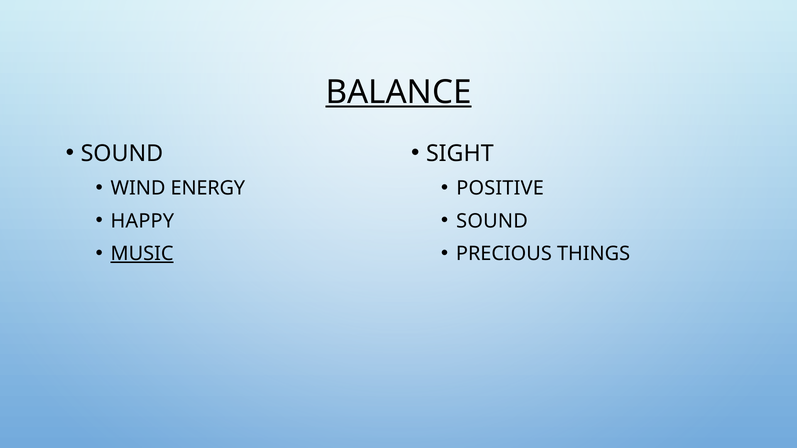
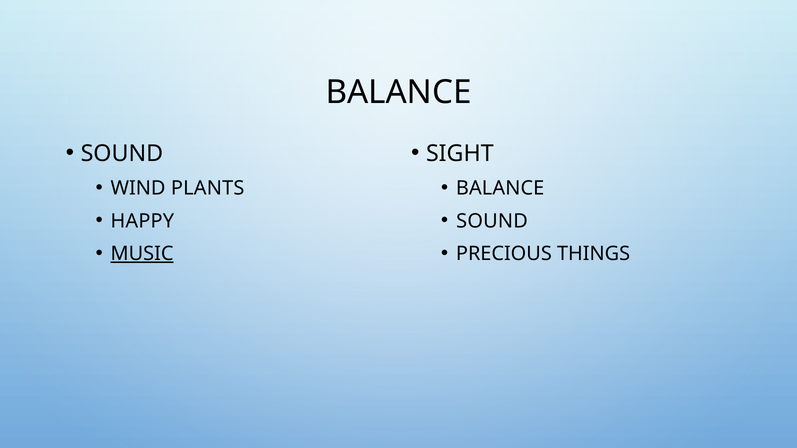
BALANCE underline: present -> none (399, 92)
ENERGY: ENERGY -> PLANTS (208, 188)
POSITIVE: POSITIVE -> BALANCE (500, 188)
